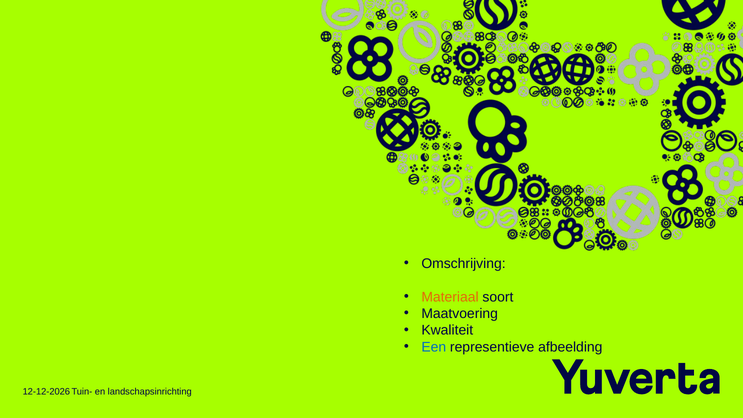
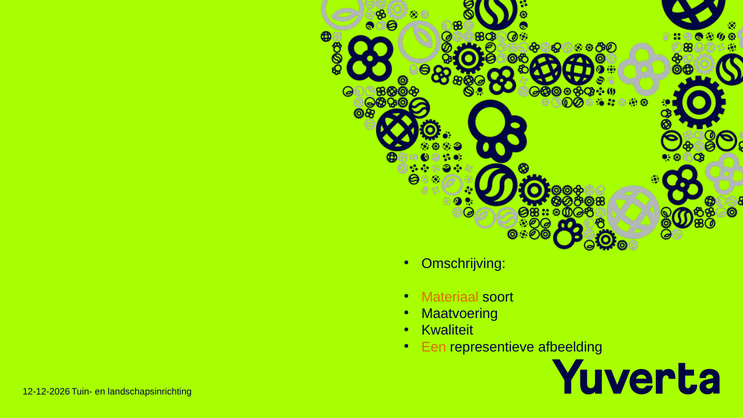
Een colour: blue -> orange (434, 347)
